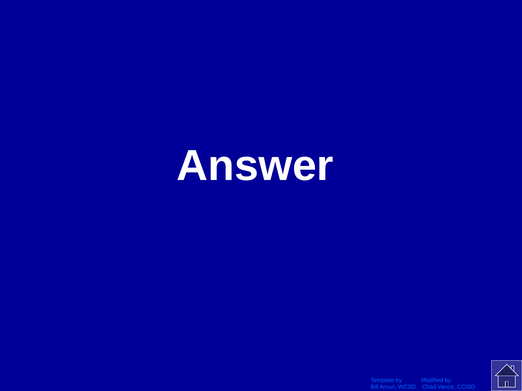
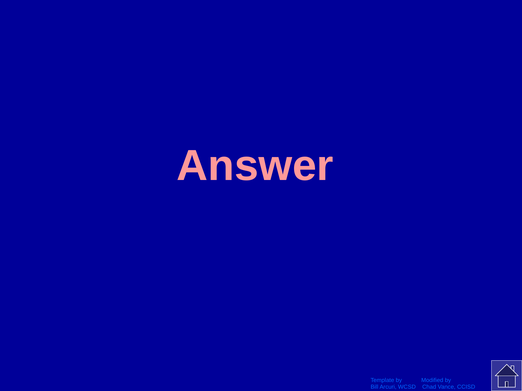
Answer colour: white -> pink (255, 166)
